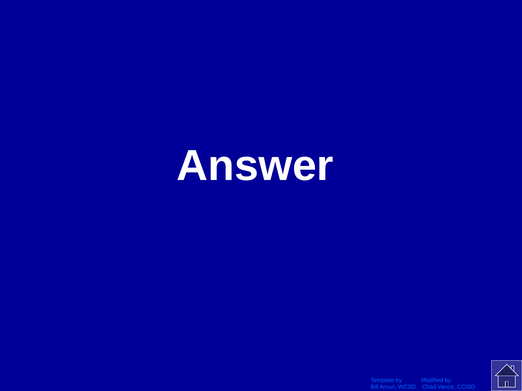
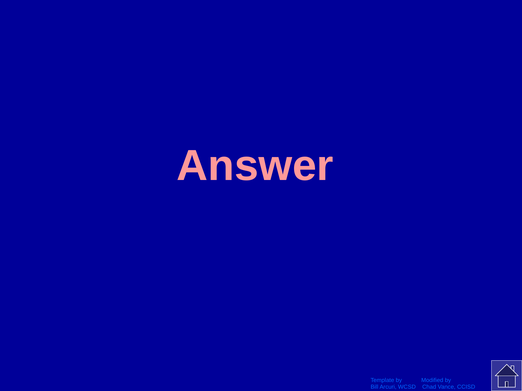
Answer colour: white -> pink (255, 166)
